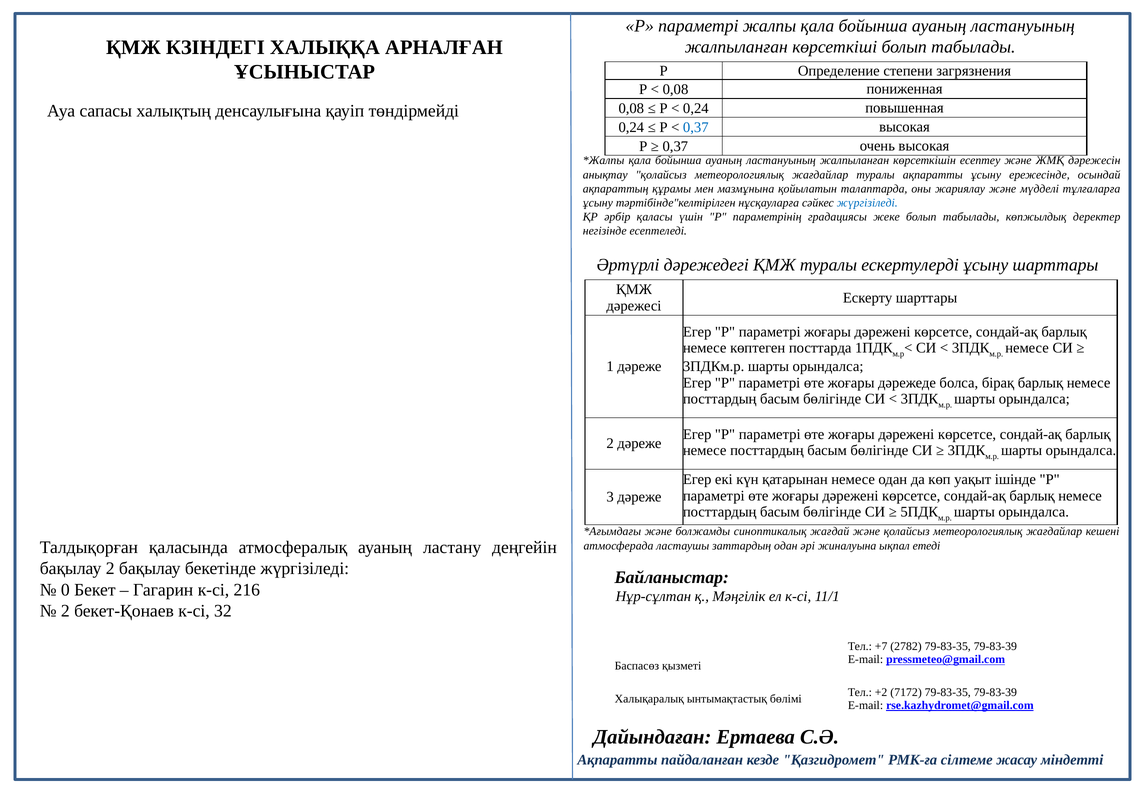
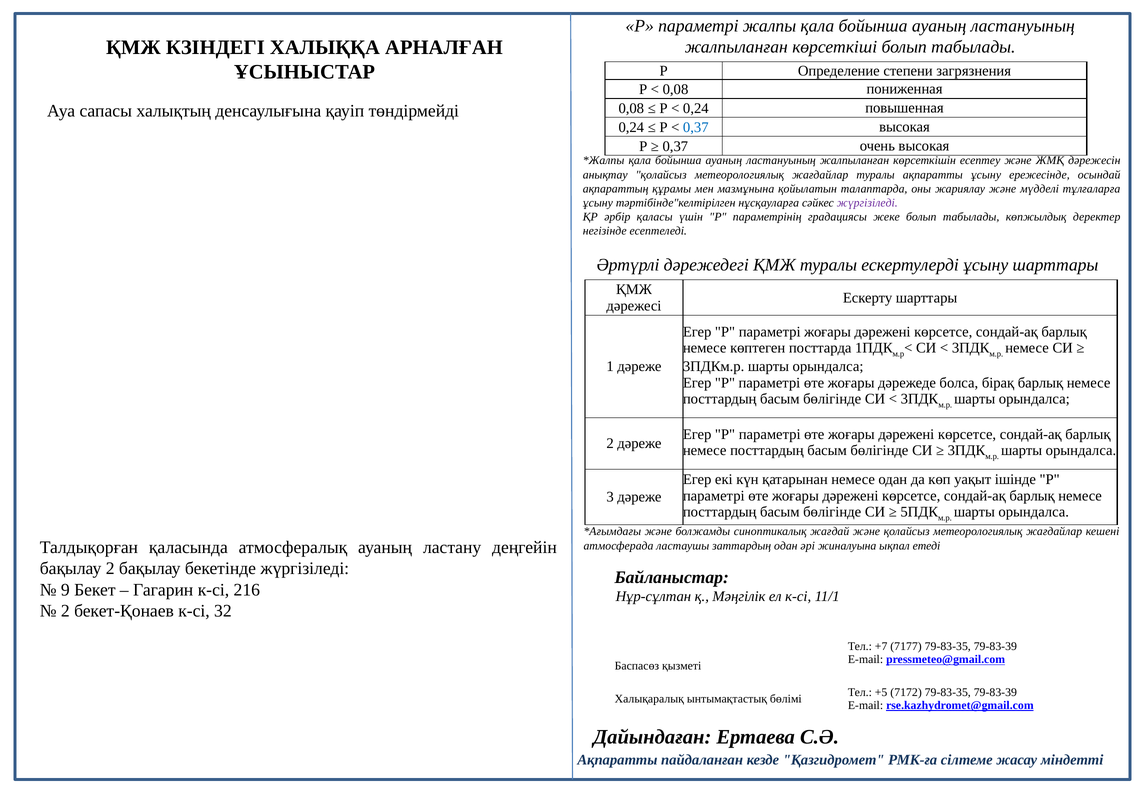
жүргізіледі colour: blue -> purple (867, 203)
0: 0 -> 9 (65, 589)
2782: 2782 -> 7177 (906, 646)
+2: +2 -> +5 (881, 692)
